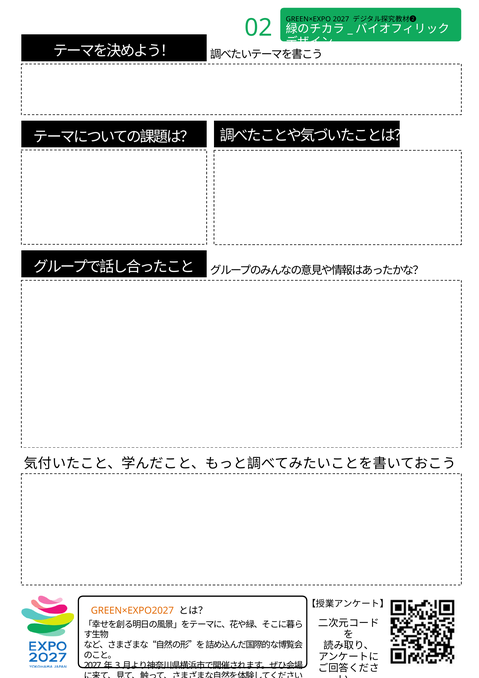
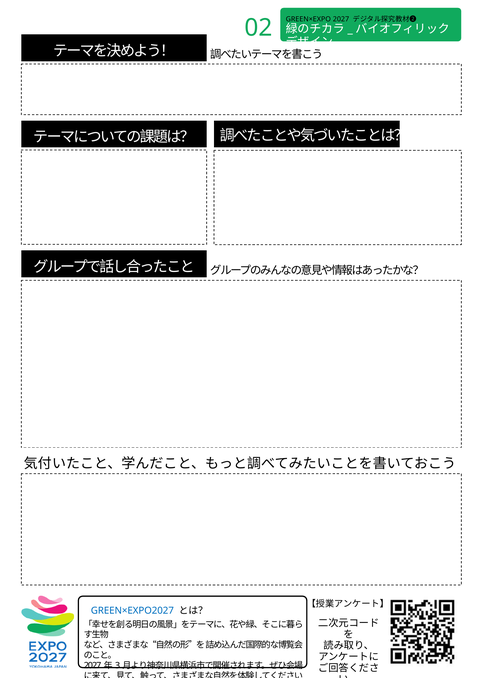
GREEN×EXPO2027 colour: orange -> blue (132, 611)
